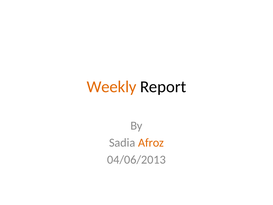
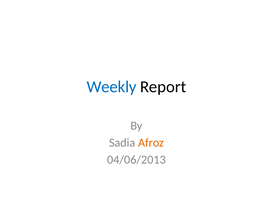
Weekly colour: orange -> blue (112, 87)
